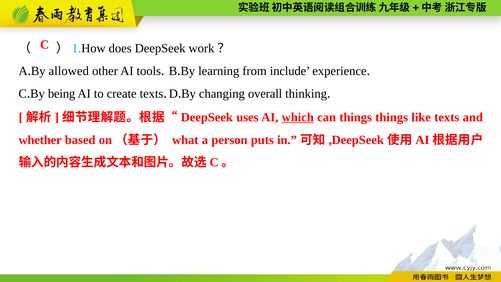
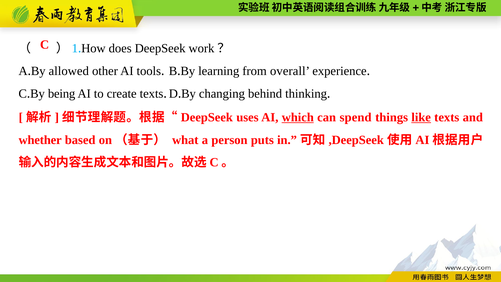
include: include -> overall (290, 71)
overall: overall -> behind (265, 94)
can things: things -> spend (356, 117)
like underline: none -> present (421, 117)
